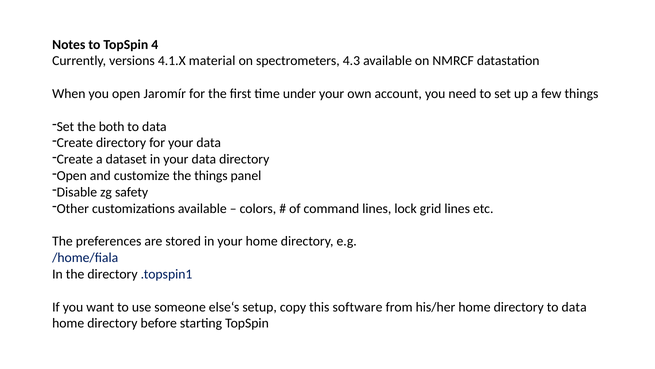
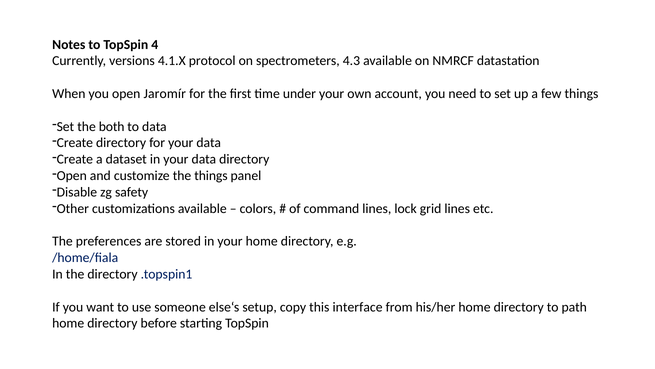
material: material -> protocol (212, 61)
software: software -> interface (358, 307)
directory to data: data -> path (574, 307)
